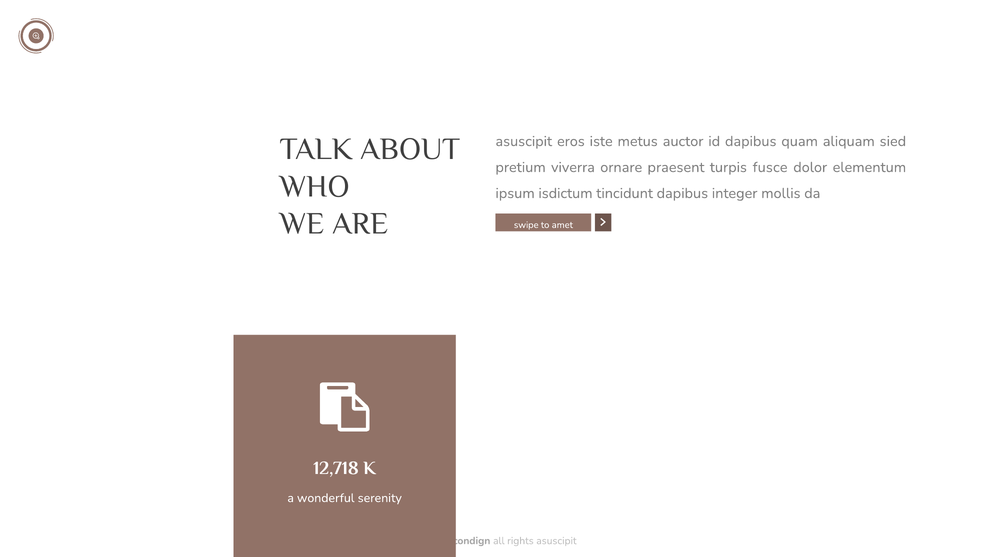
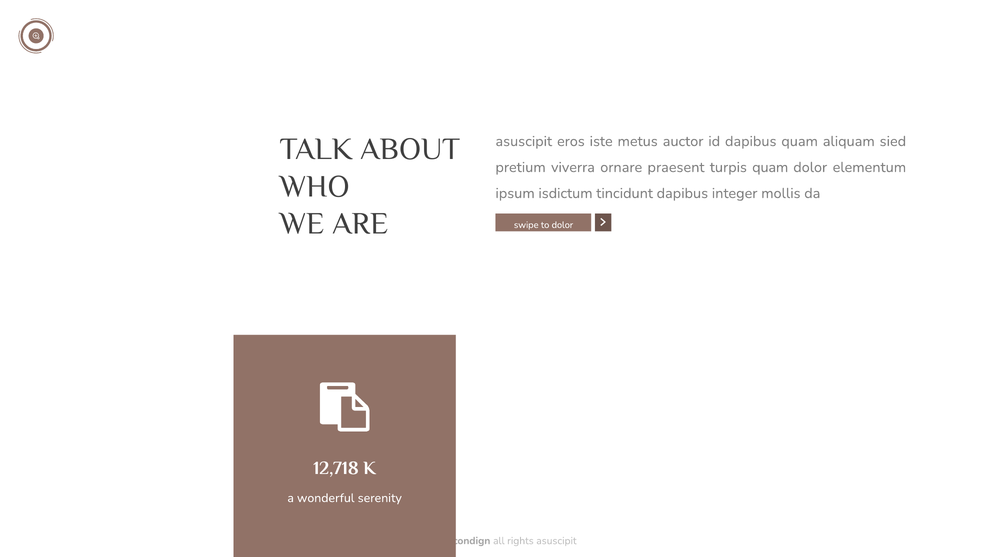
turpis fusce: fusce -> quam (770, 167)
to amet: amet -> dolor (562, 225)
